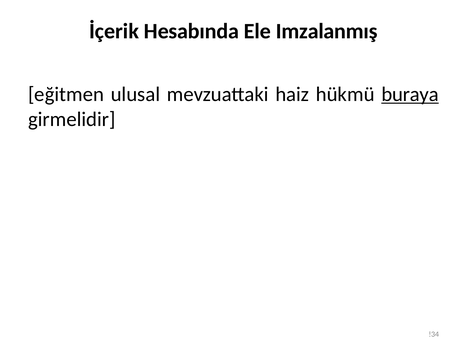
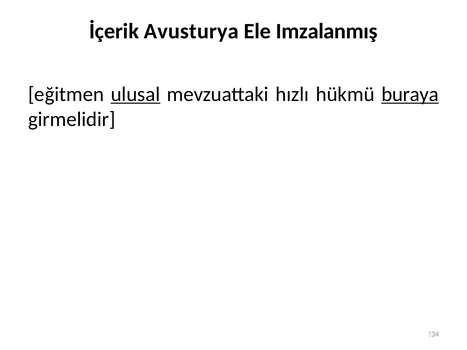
Hesabında: Hesabında -> Avusturya (191, 31)
ulusal underline: none -> present (135, 94)
haiz: haiz -> hızlı (292, 94)
